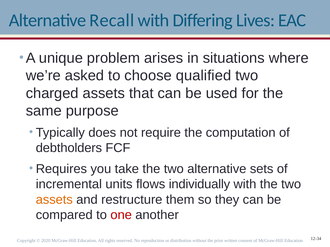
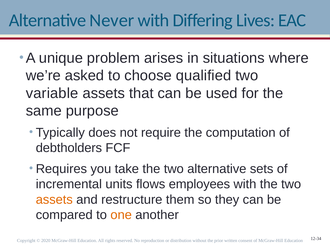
Recall: Recall -> Never (112, 20)
charged: charged -> variable (52, 93)
individually: individually -> employees (199, 185)
one colour: red -> orange (121, 215)
